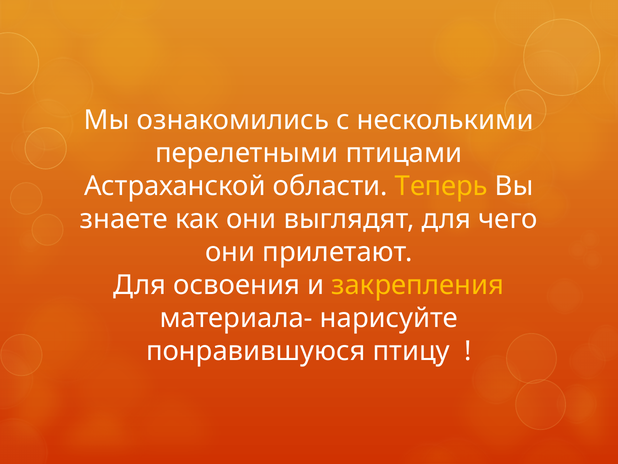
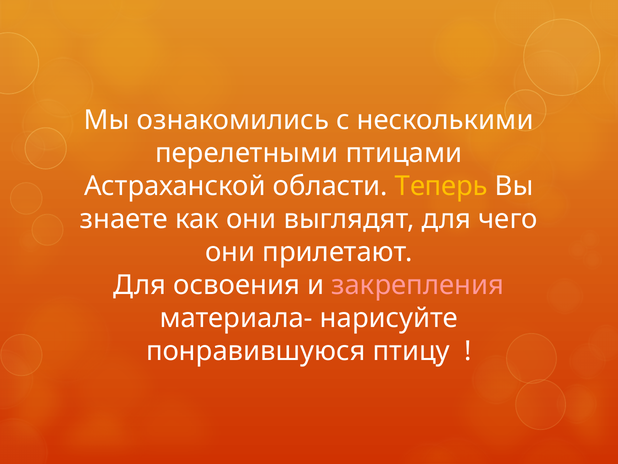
закрепления colour: yellow -> pink (418, 285)
